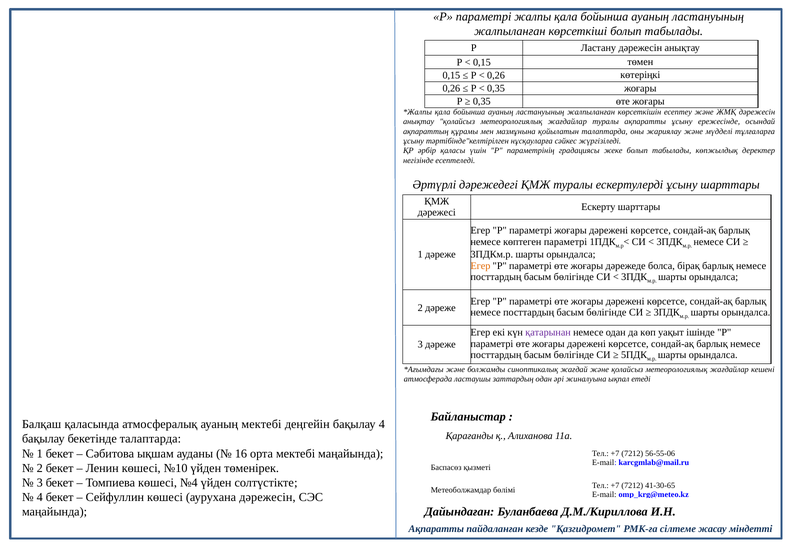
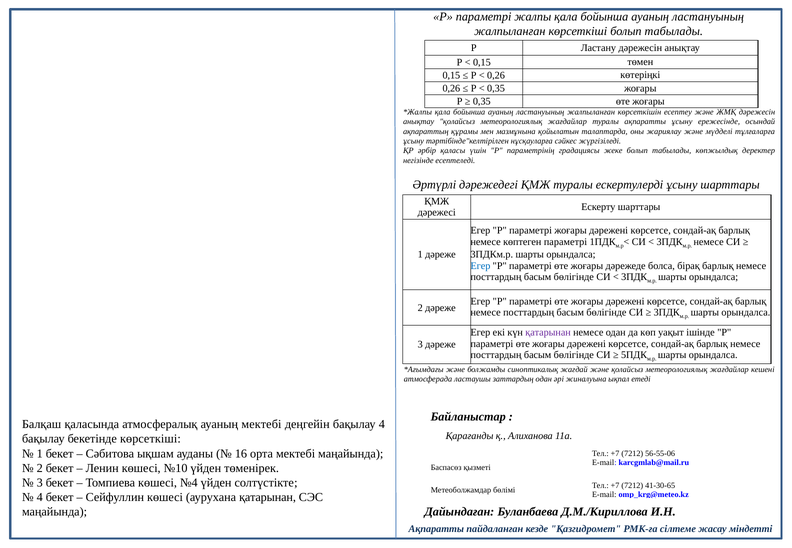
Егер colour: orange -> blue (480, 266)
бекетінде талаптарда: талаптарда -> көрсеткіші (150, 439)
аурухана дәрежесін: дәрежесін -> қатарынан (268, 498)
